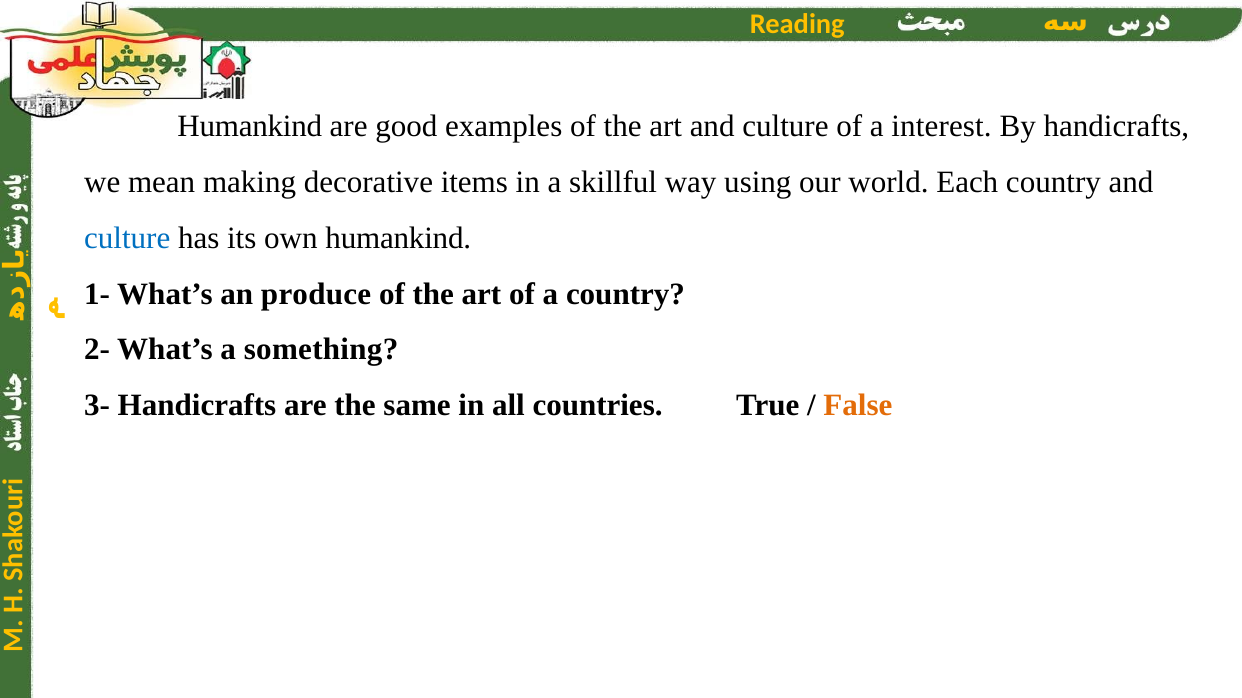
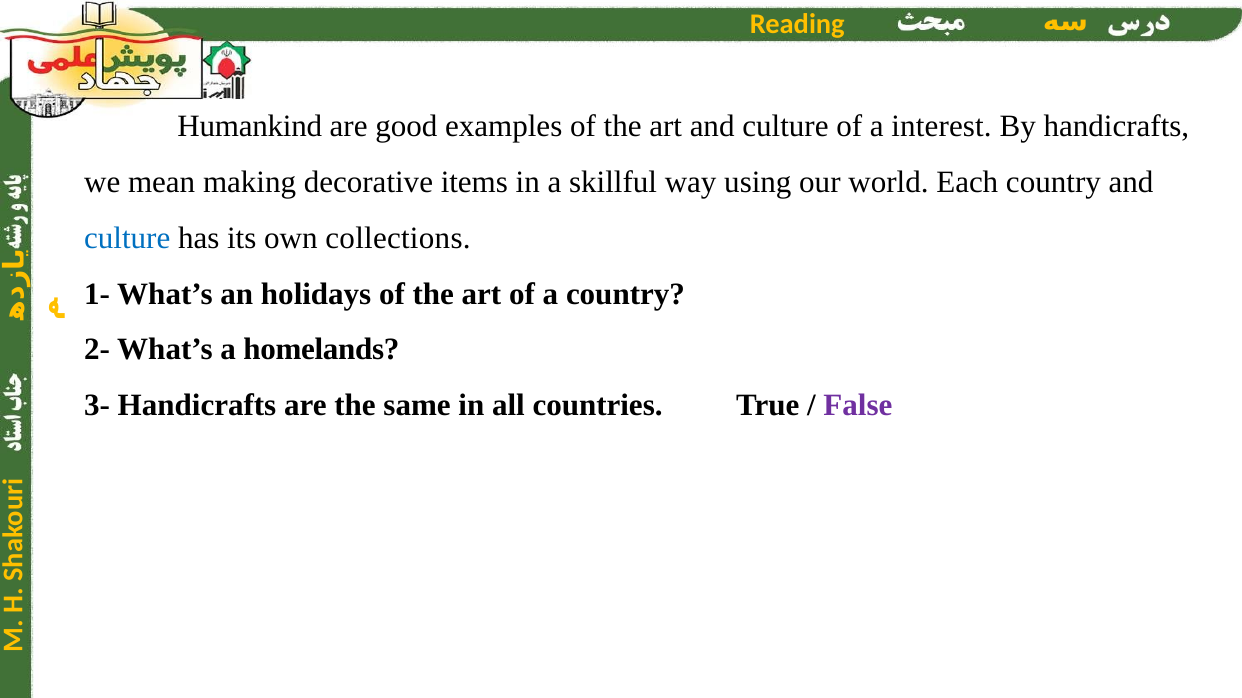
own humankind: humankind -> collections (398, 238)
produce: produce -> holidays (316, 294)
something: something -> homelands (321, 350)
False colour: orange -> purple (858, 406)
